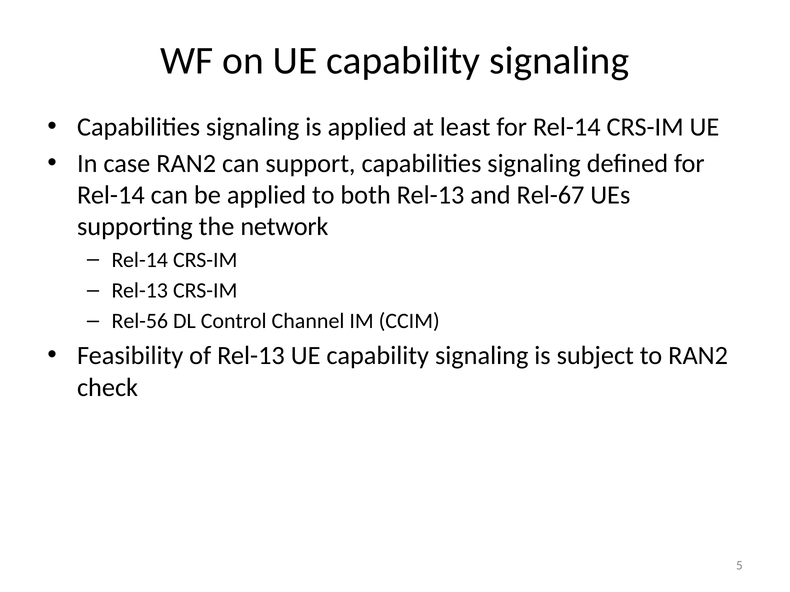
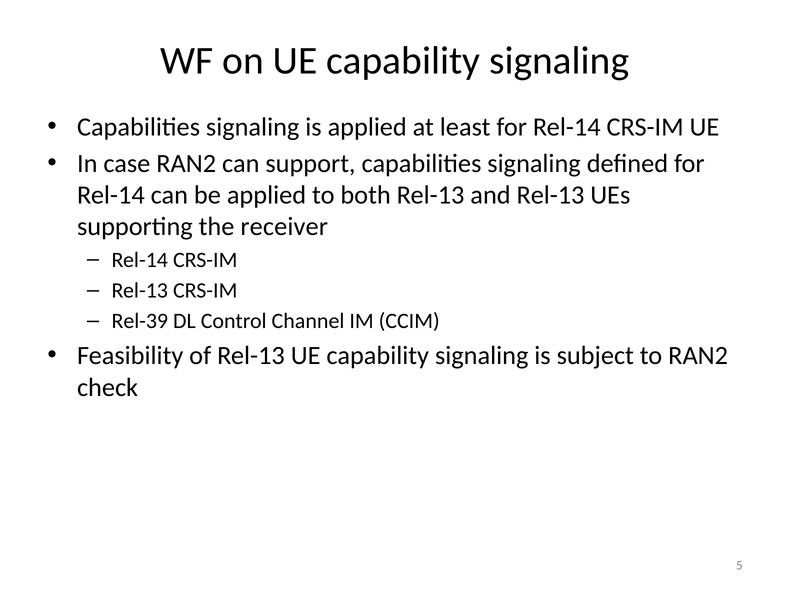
and Rel-67: Rel-67 -> Rel-13 (550, 195)
network: network -> receiver (284, 227)
Rel-56: Rel-56 -> Rel-39 (140, 322)
